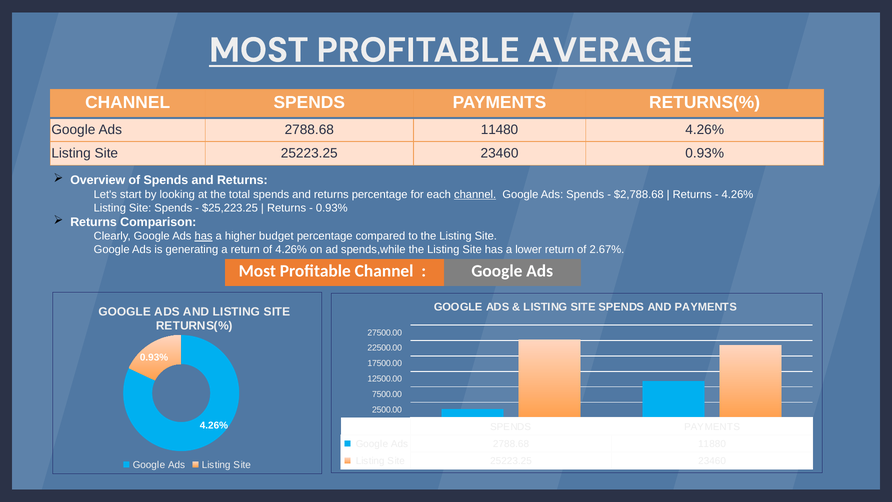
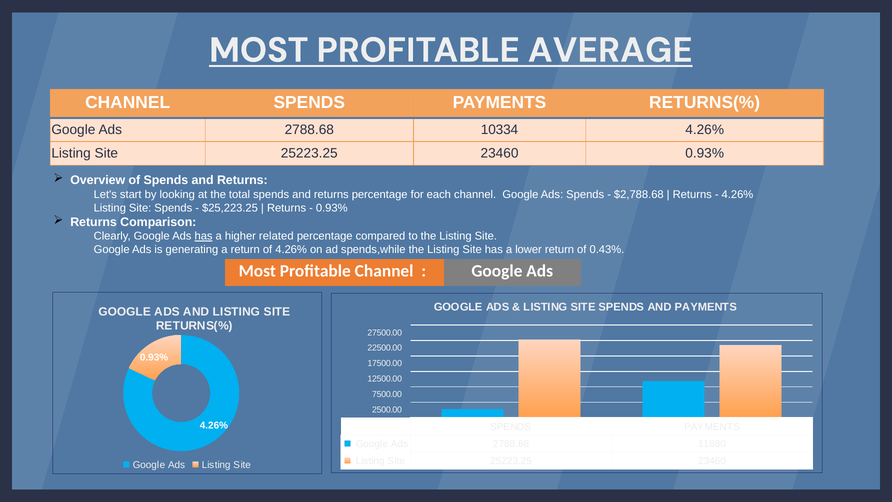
11480: 11480 -> 10334 (500, 130)
channel underline: present -> none (475, 194)
budget: budget -> related (276, 236)
2.67%: 2.67% -> 0.43% (607, 250)
